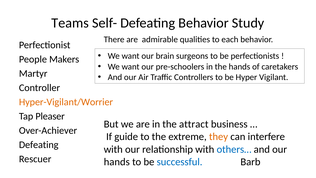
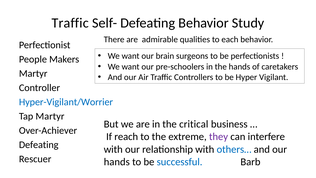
Teams: Teams -> Traffic (70, 23)
Hyper-Vigilant/Worrier colour: orange -> blue (66, 102)
Tap Pleaser: Pleaser -> Martyr (50, 116)
attract: attract -> critical (194, 124)
guide: guide -> reach (126, 137)
they colour: orange -> purple (219, 137)
